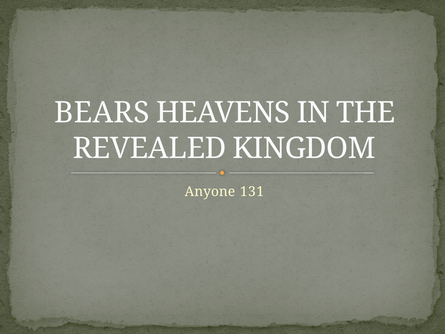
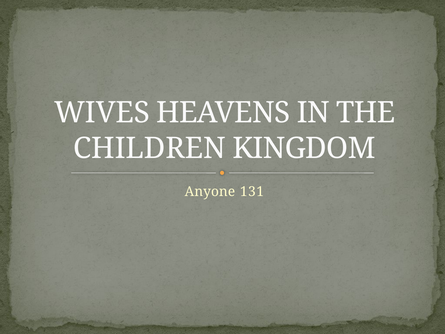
BEARS: BEARS -> WIVES (102, 113)
REVEALED: REVEALED -> CHILDREN (150, 148)
